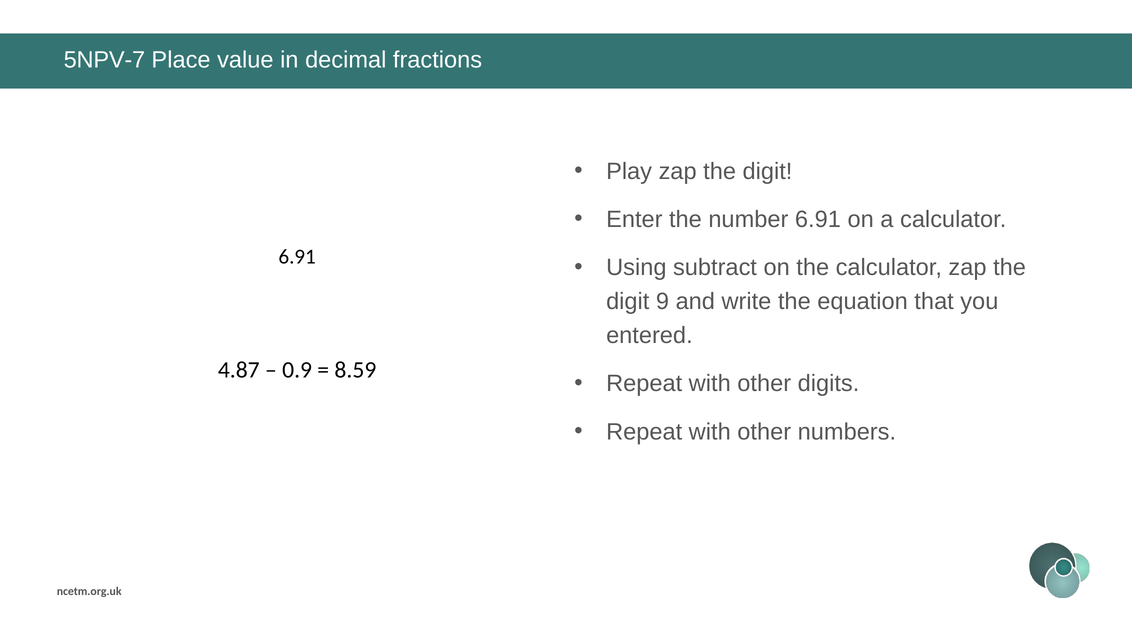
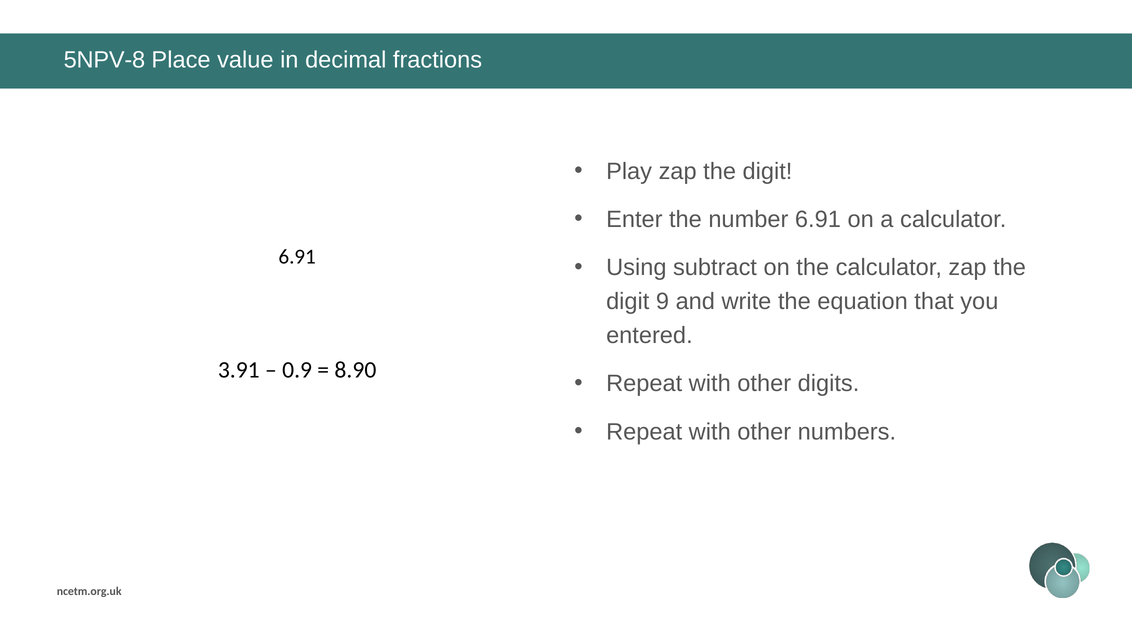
5NPV-7: 5NPV-7 -> 5NPV-8 (104, 60)
4.87: 4.87 -> 3.91 (239, 370)
8.59: 8.59 -> 8.90 (355, 370)
